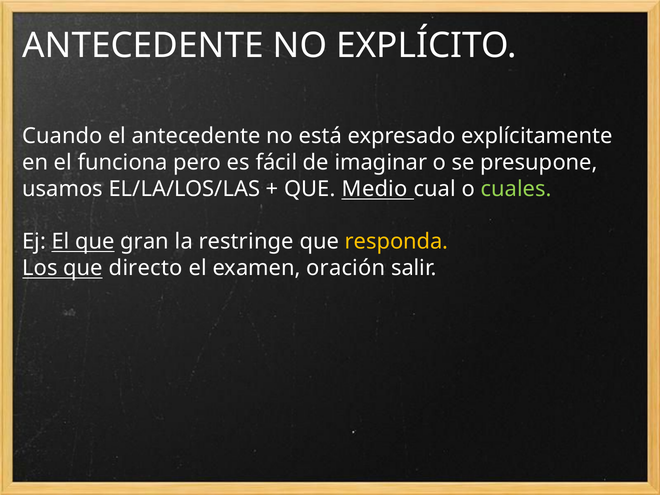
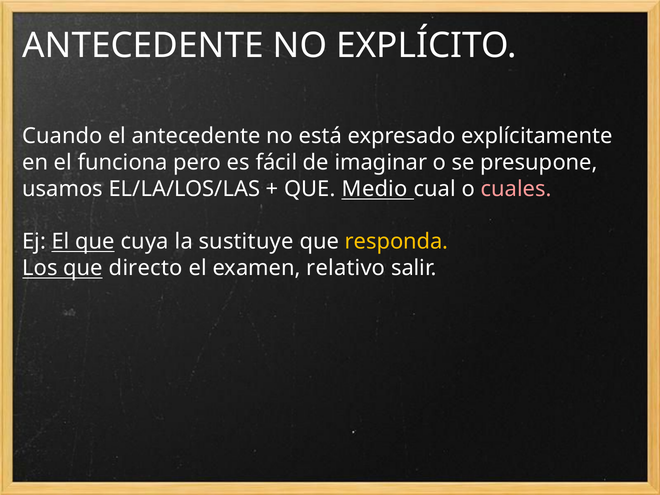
cuales colour: light green -> pink (516, 189)
gran: gran -> cuya (145, 242)
restringe: restringe -> sustituye (246, 242)
oración: oración -> relativo (346, 268)
